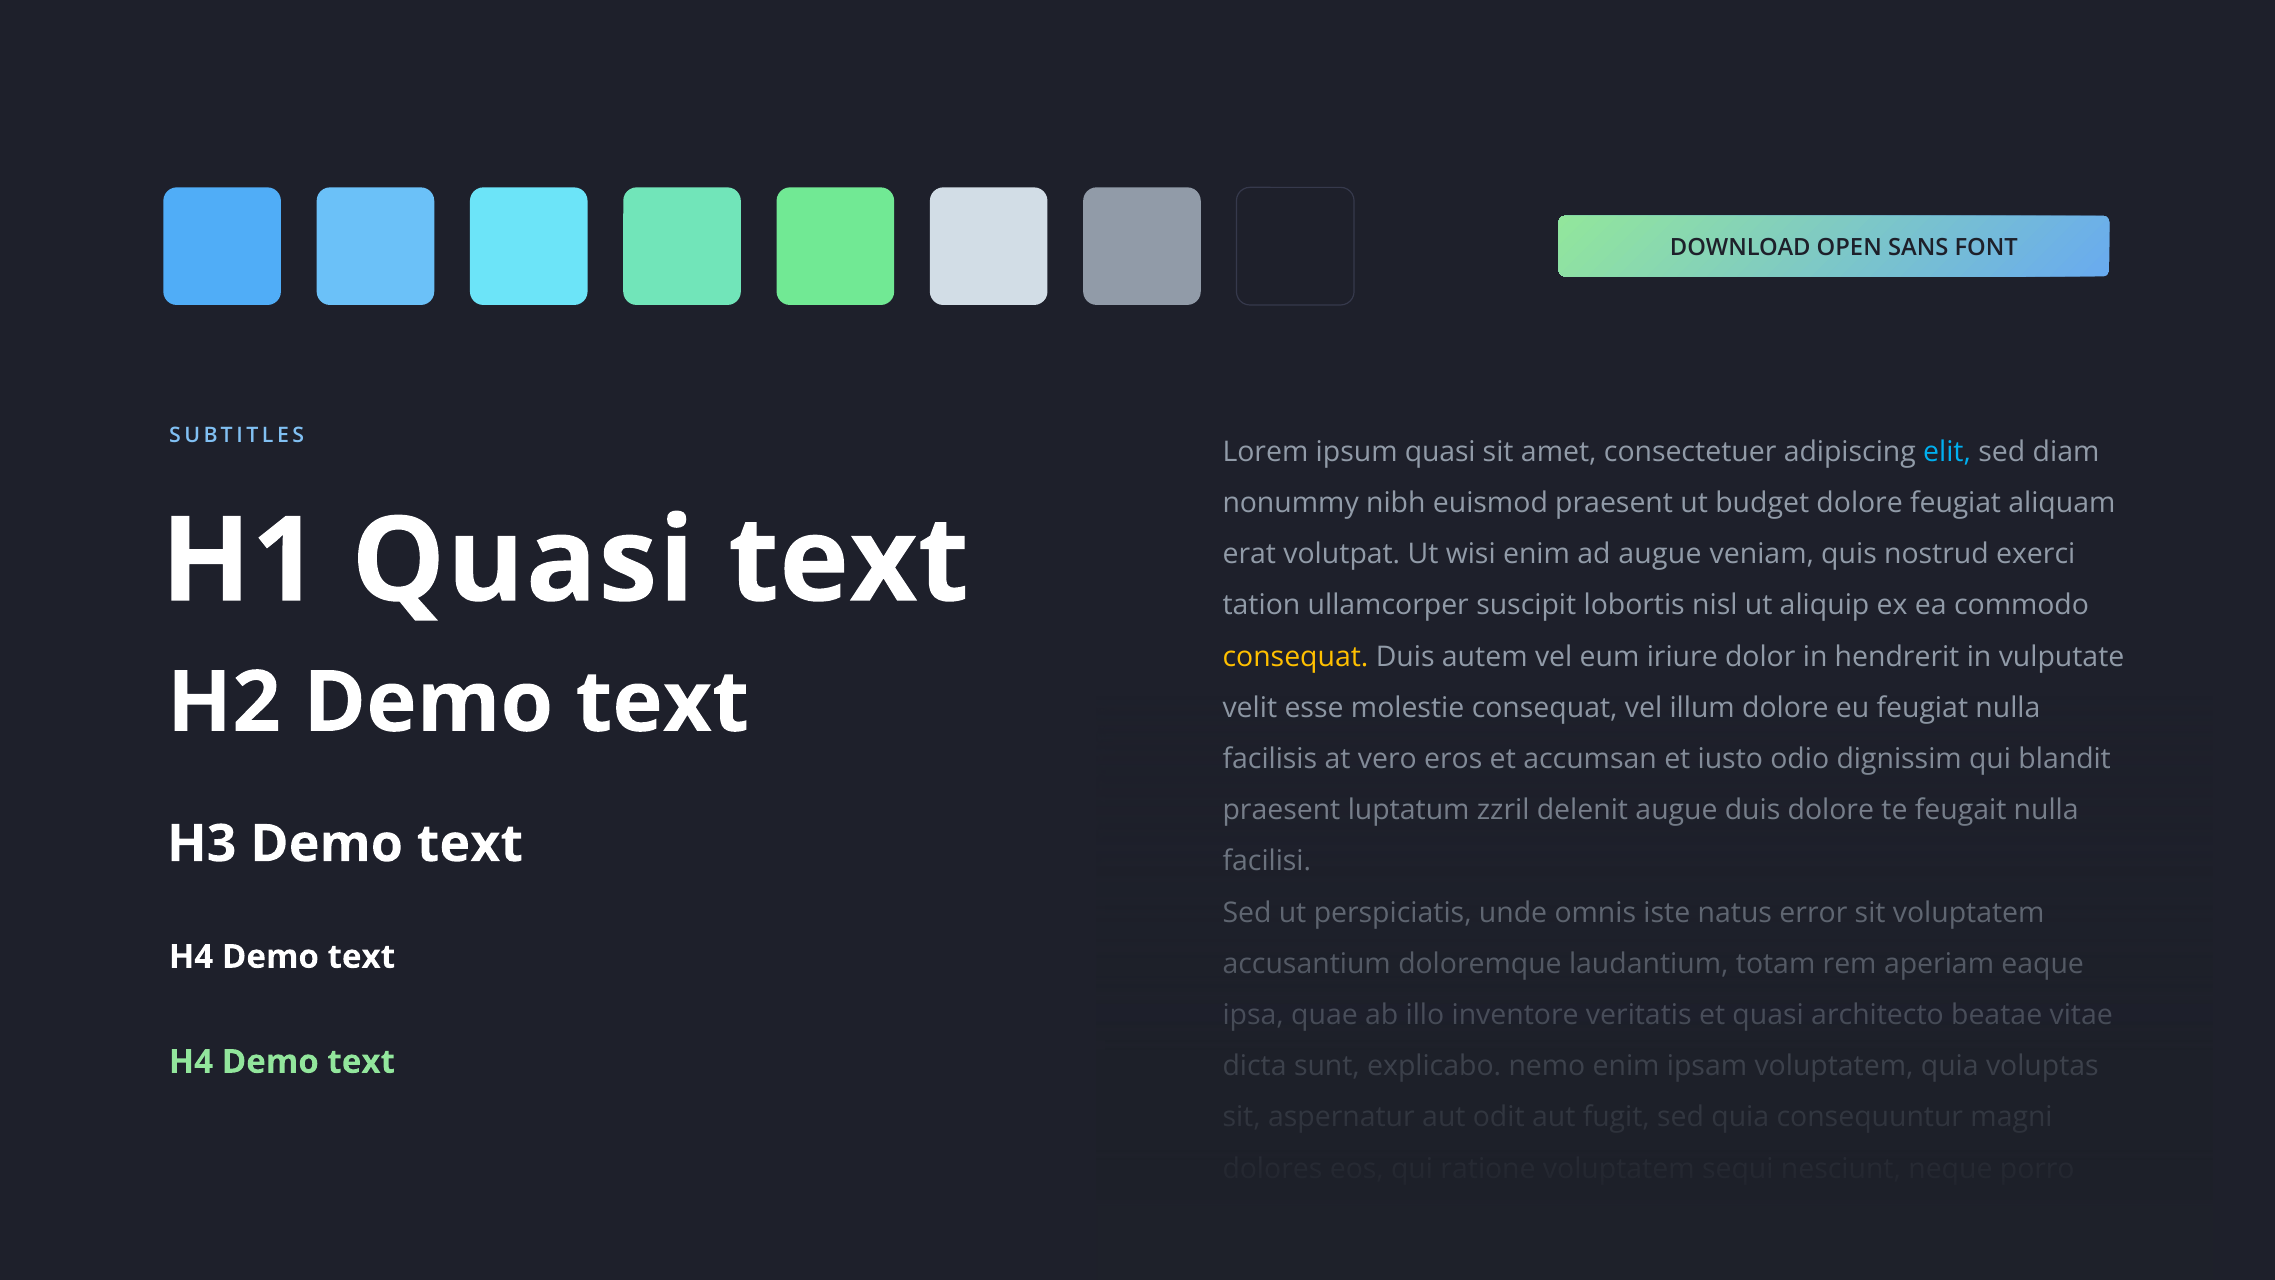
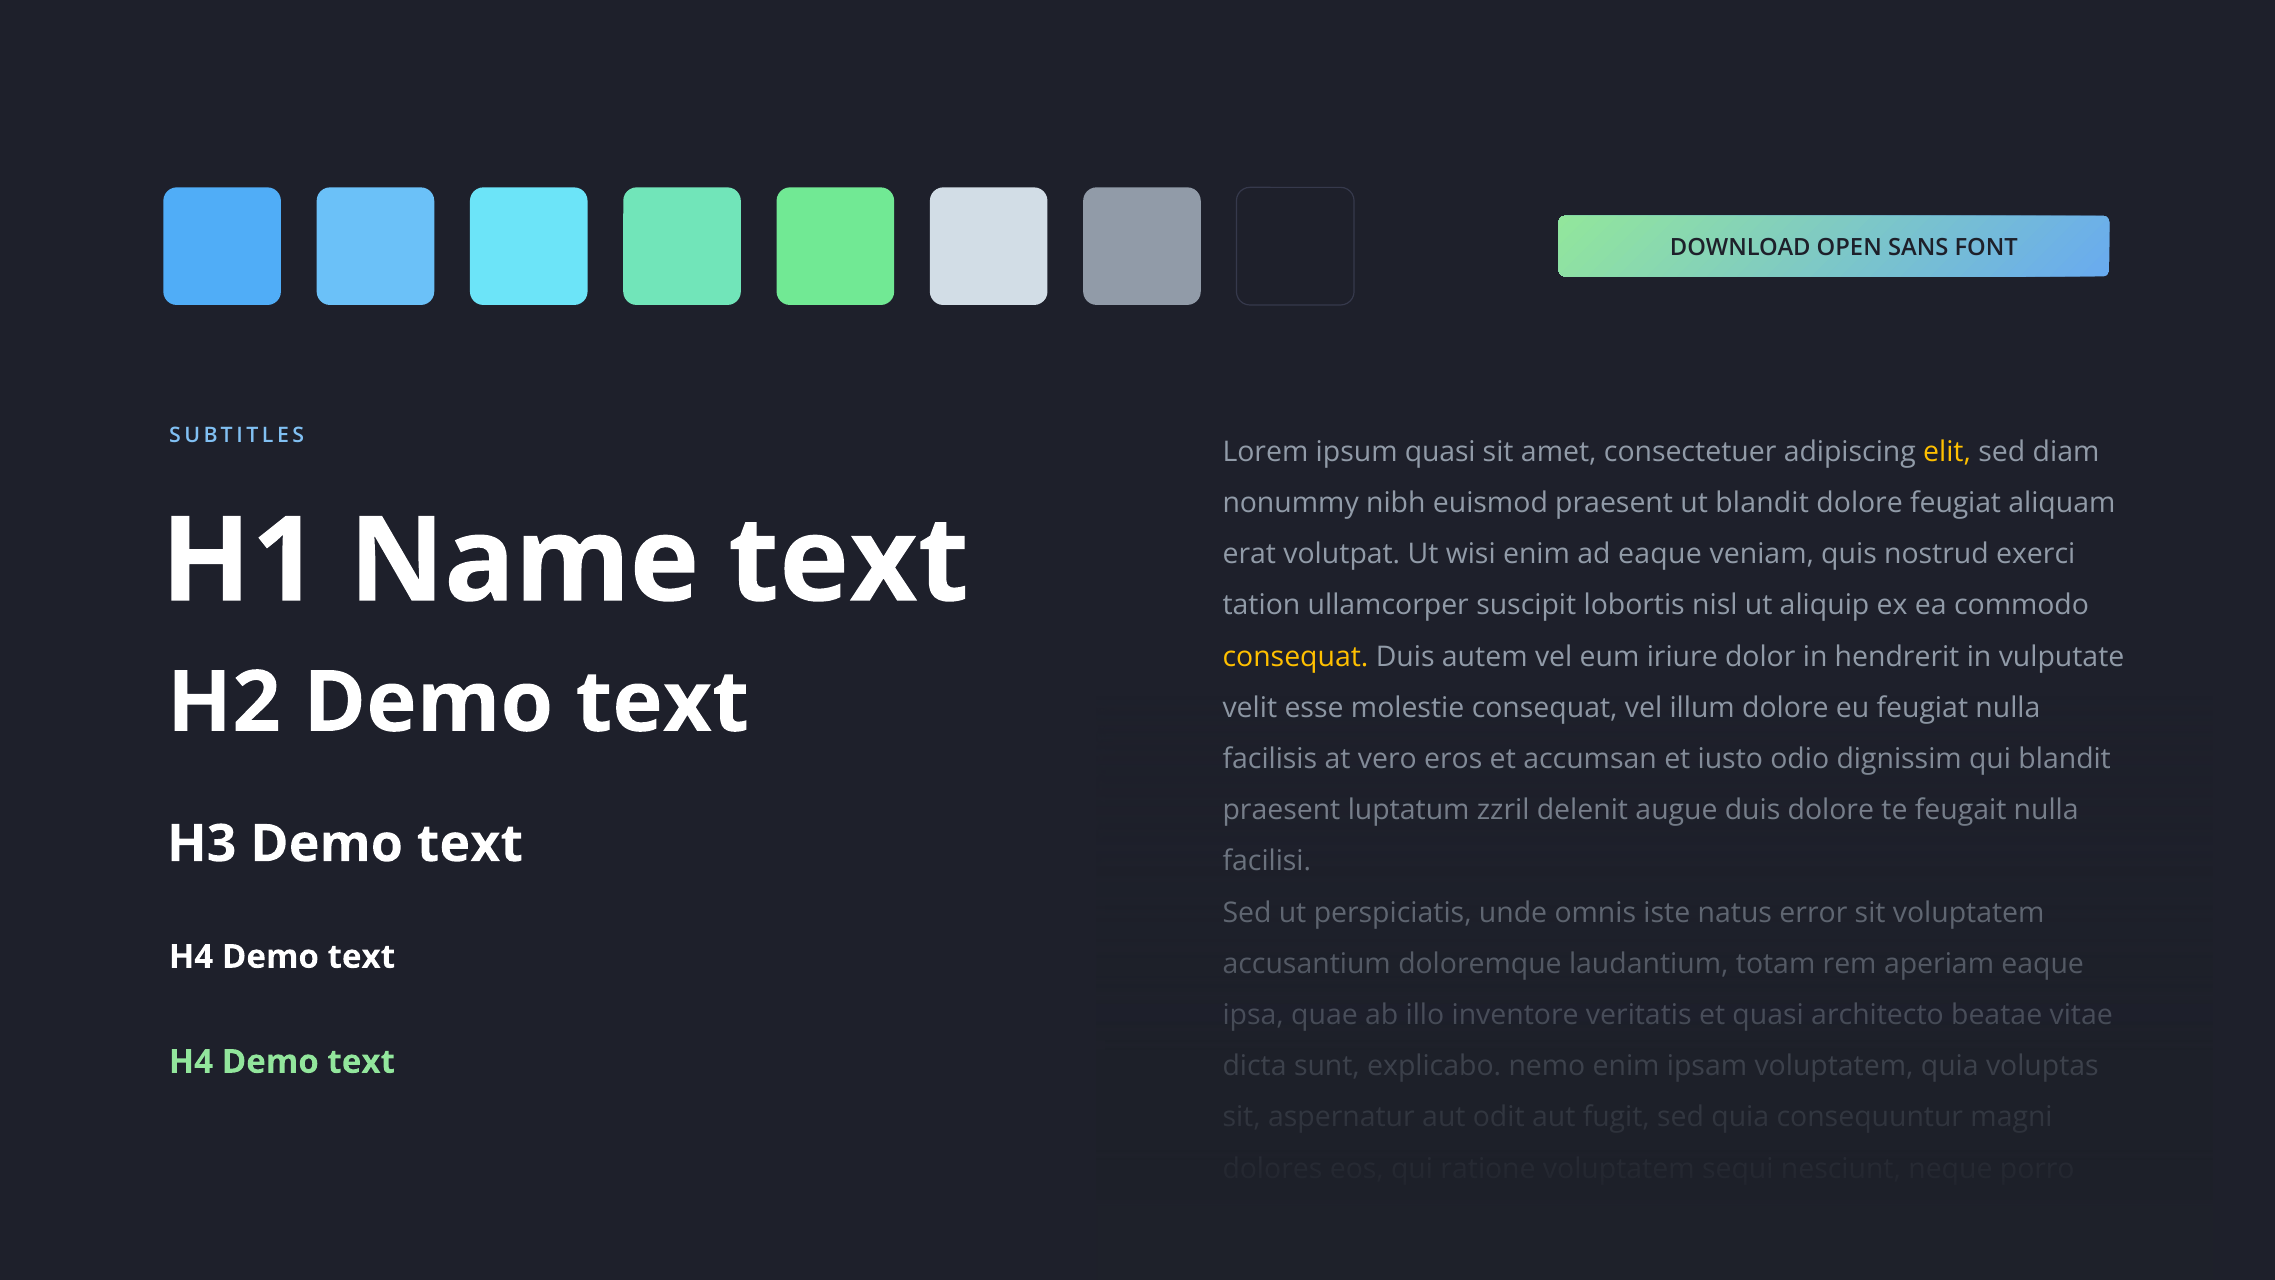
elit colour: light blue -> yellow (1947, 452)
ut budget: budget -> blandit (1762, 503)
H1 Quasi: Quasi -> Name (524, 561)
ad augue: augue -> eaque (1660, 554)
